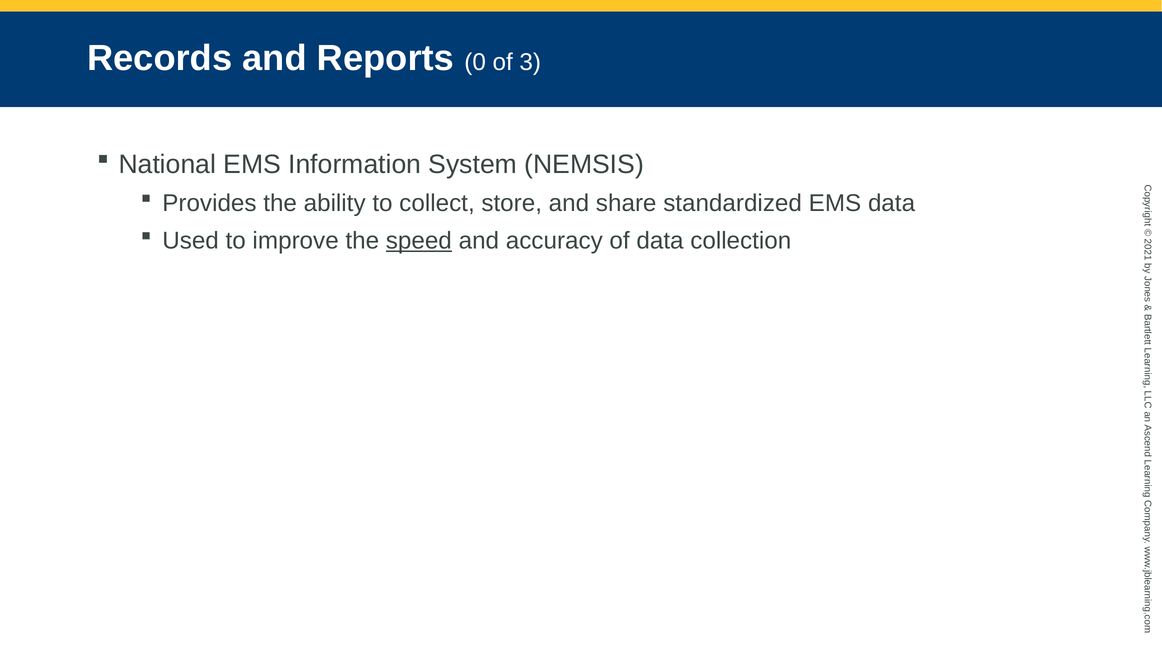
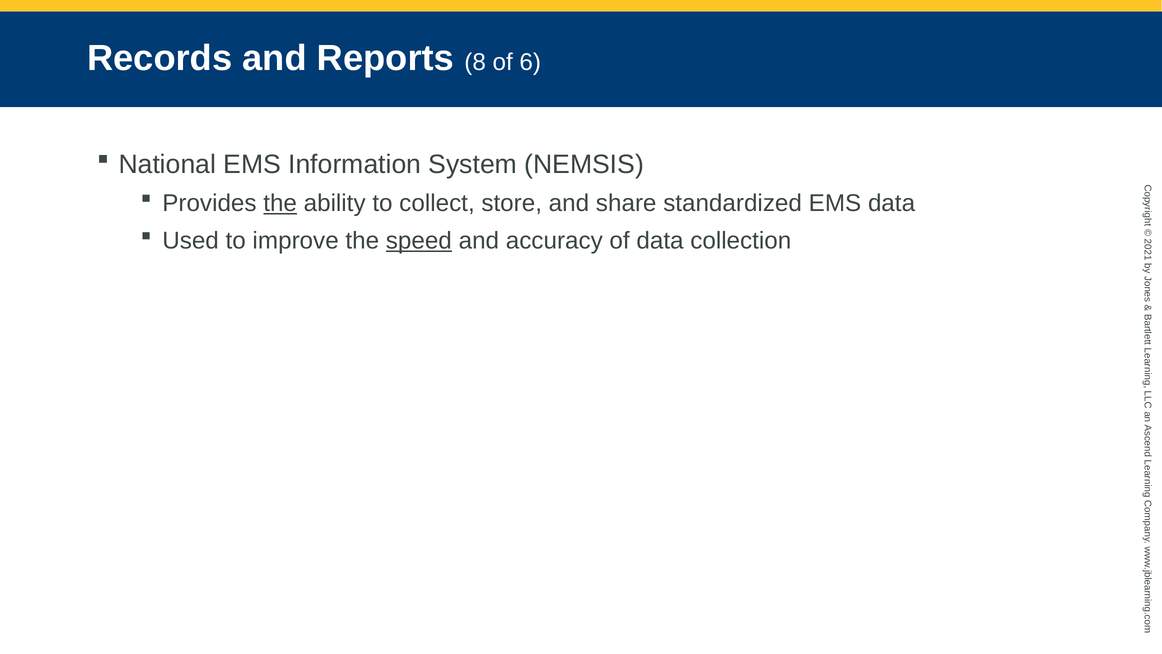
Reports 0: 0 -> 8 (475, 62)
3: 3 -> 6 (530, 62)
the underline: none -> present (280, 203)
